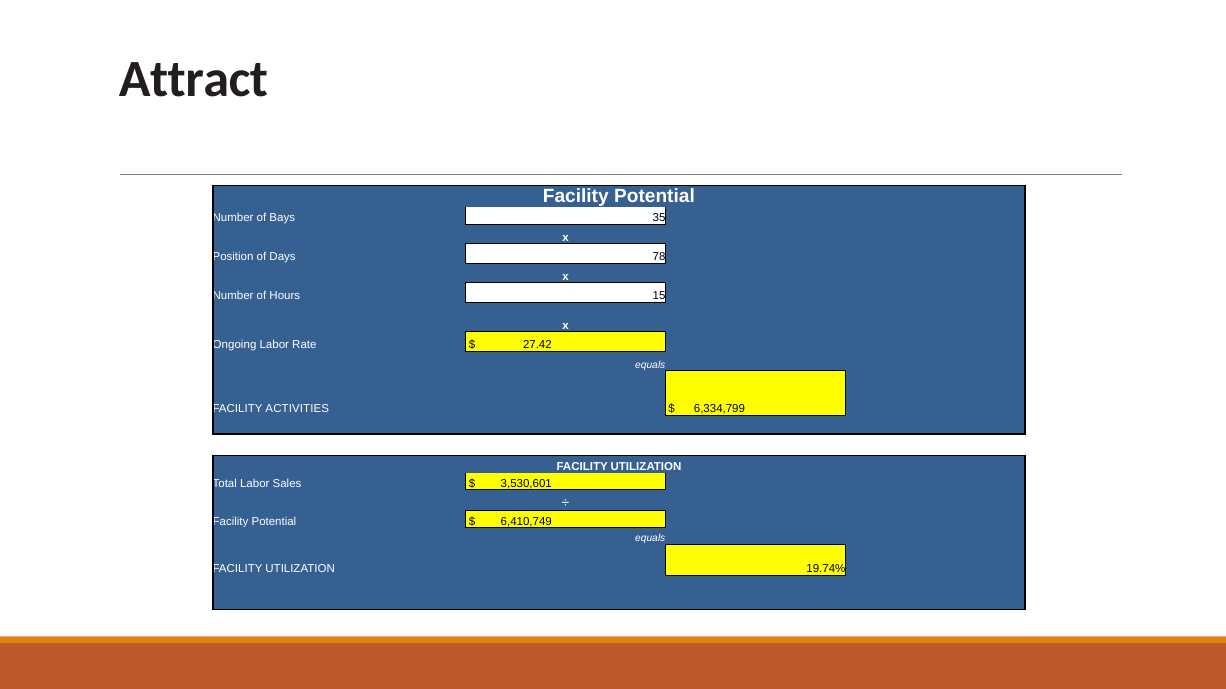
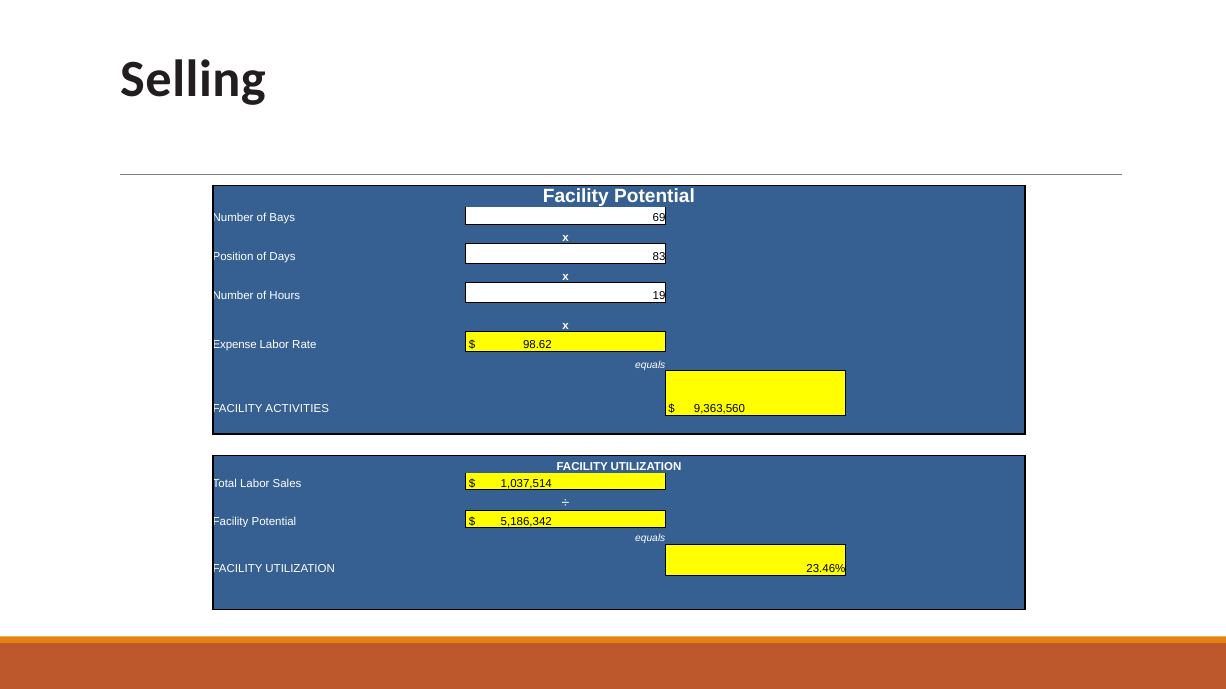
Attract: Attract -> Selling (193, 80)
35: 35 -> 69 (659, 218)
78: 78 -> 83 (659, 257)
15: 15 -> 19 (659, 296)
Ongoing: Ongoing -> Expense (235, 345)
27.42: 27.42 -> 98.62 (537, 345)
6,334,799: 6,334,799 -> 9,363,560 (719, 410)
3,530,601: 3,530,601 -> 1,037,514 (526, 484)
6,410,749: 6,410,749 -> 5,186,342 (526, 522)
19.74%: 19.74% -> 23.46% (826, 570)
